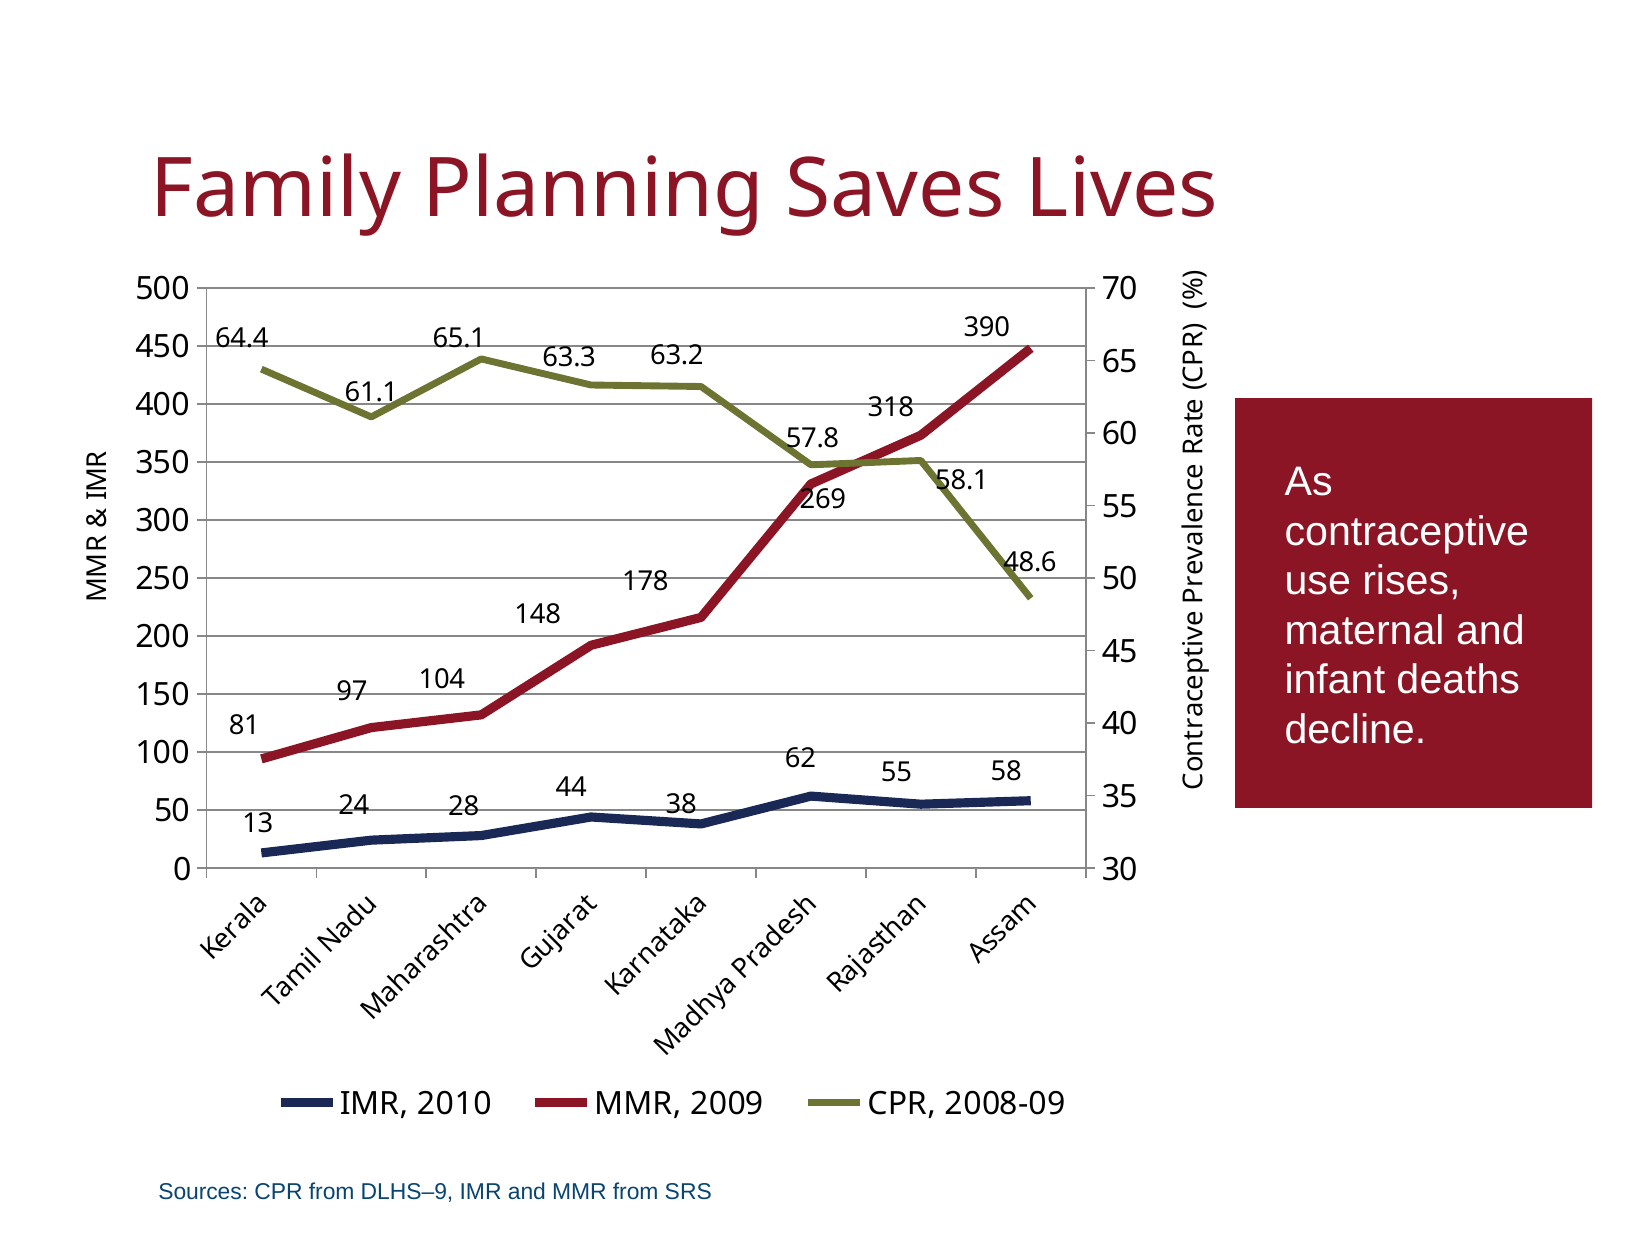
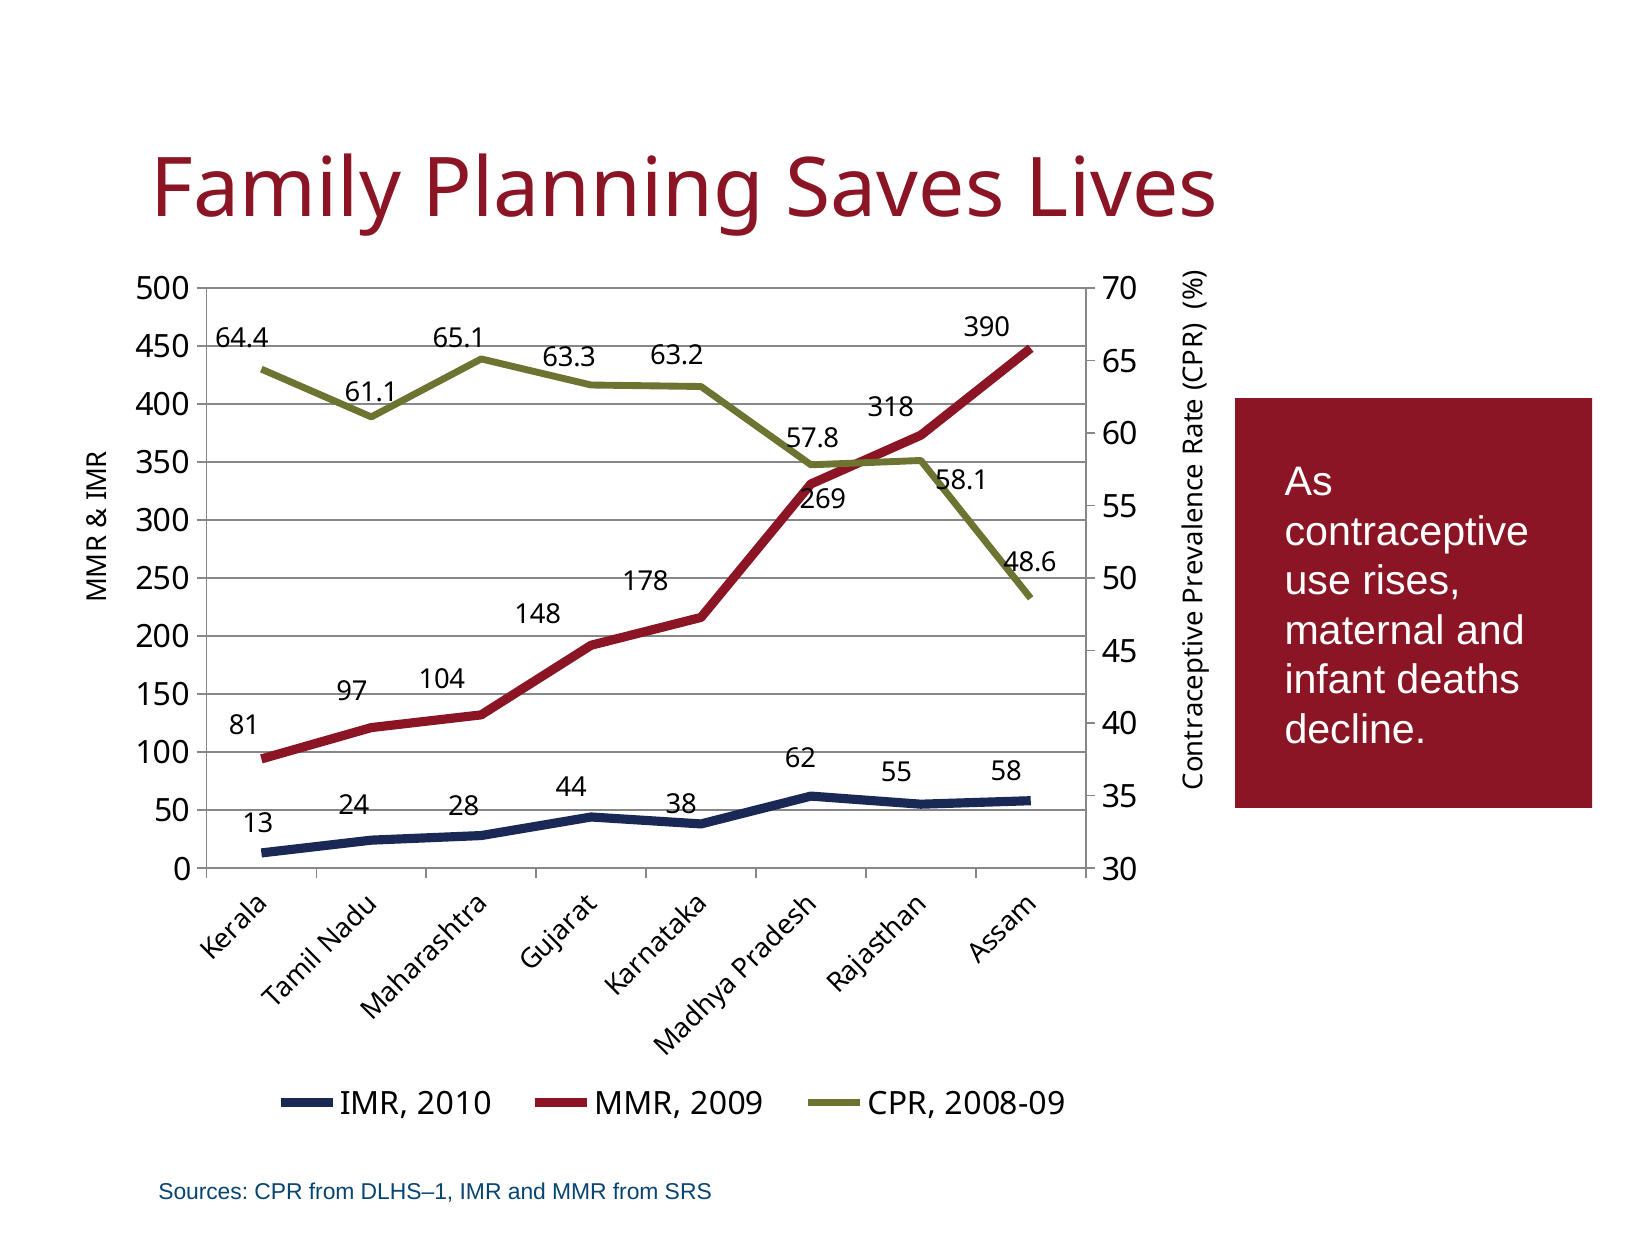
DLHS–9: DLHS–9 -> DLHS–1 (407, 1191)
